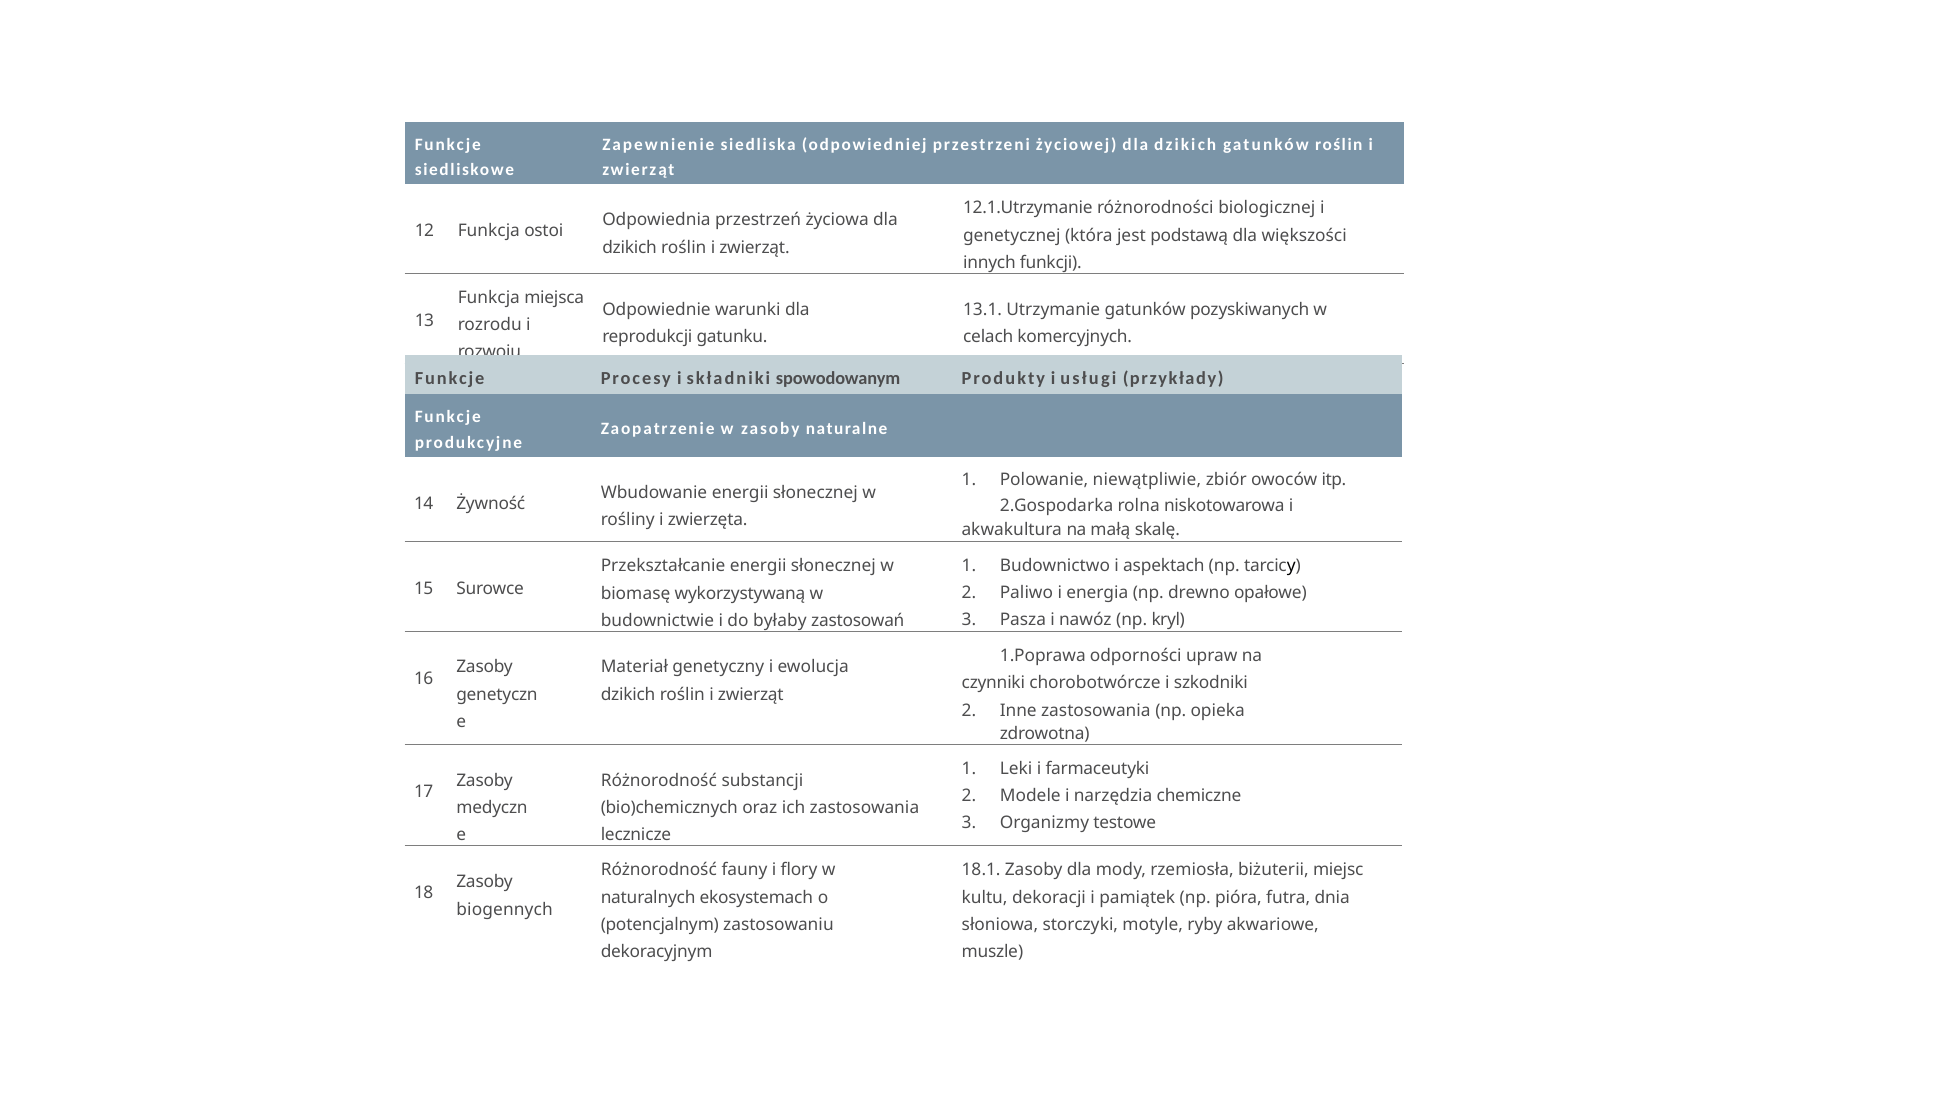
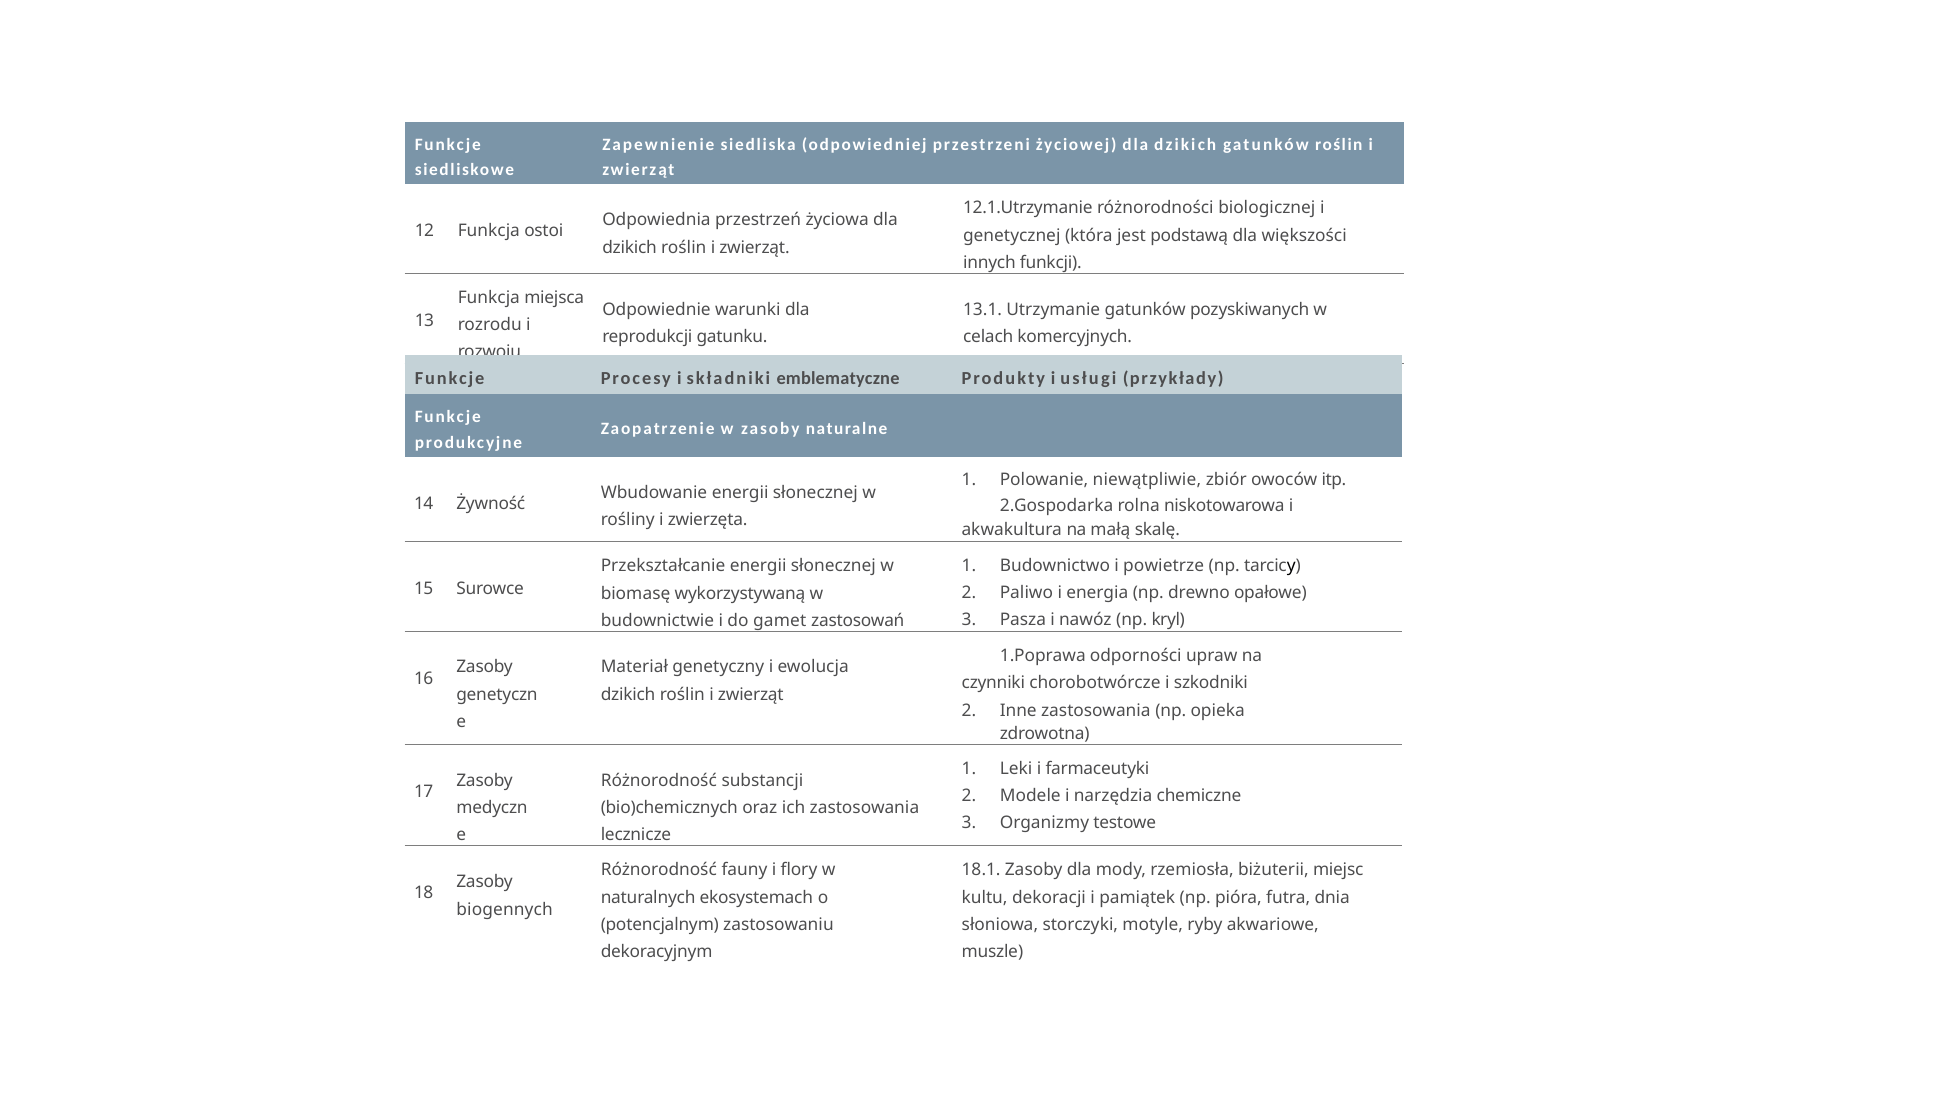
spowodowanym: spowodowanym -> emblematyczne (838, 378)
aspektach: aspektach -> powietrze (1164, 566)
byłaby: byłaby -> gamet (780, 620)
